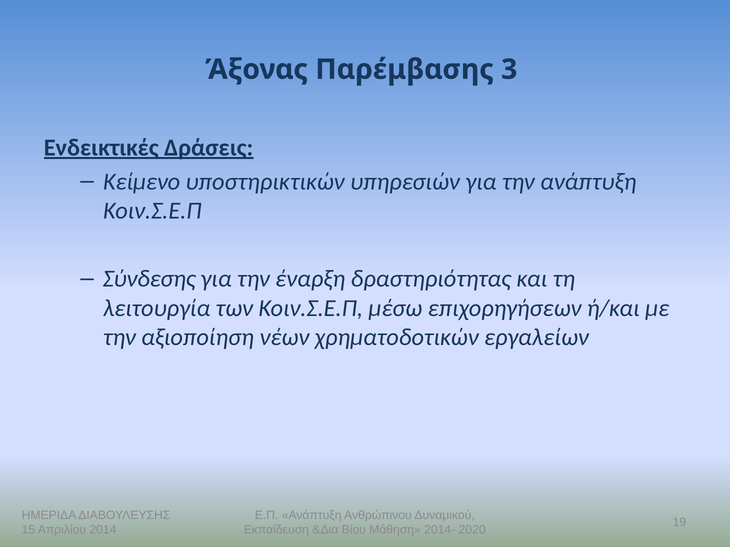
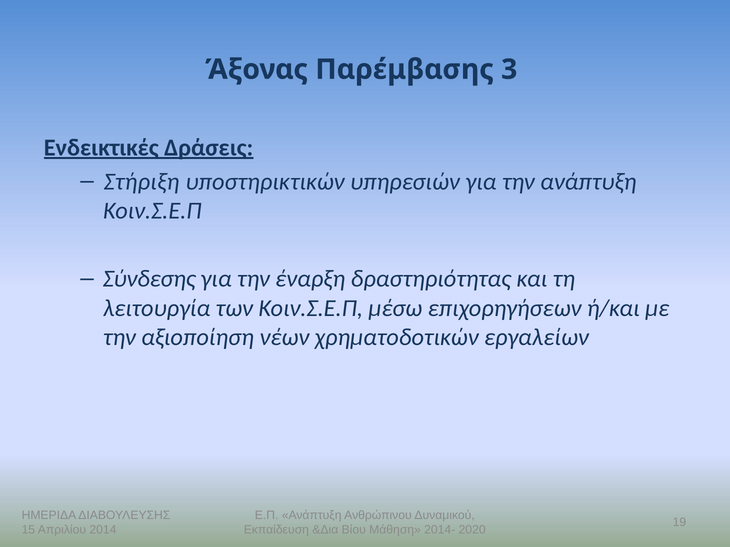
Κείμενο: Κείμενο -> Στήριξη (141, 182)
